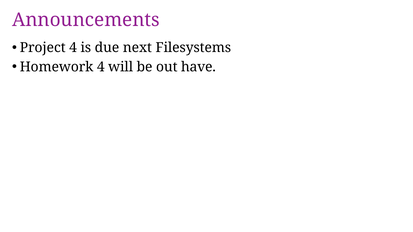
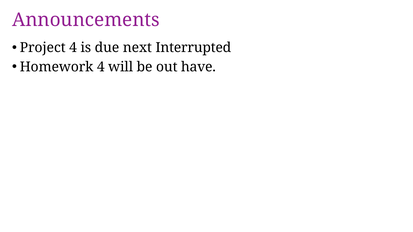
Filesystems: Filesystems -> Interrupted (193, 48)
